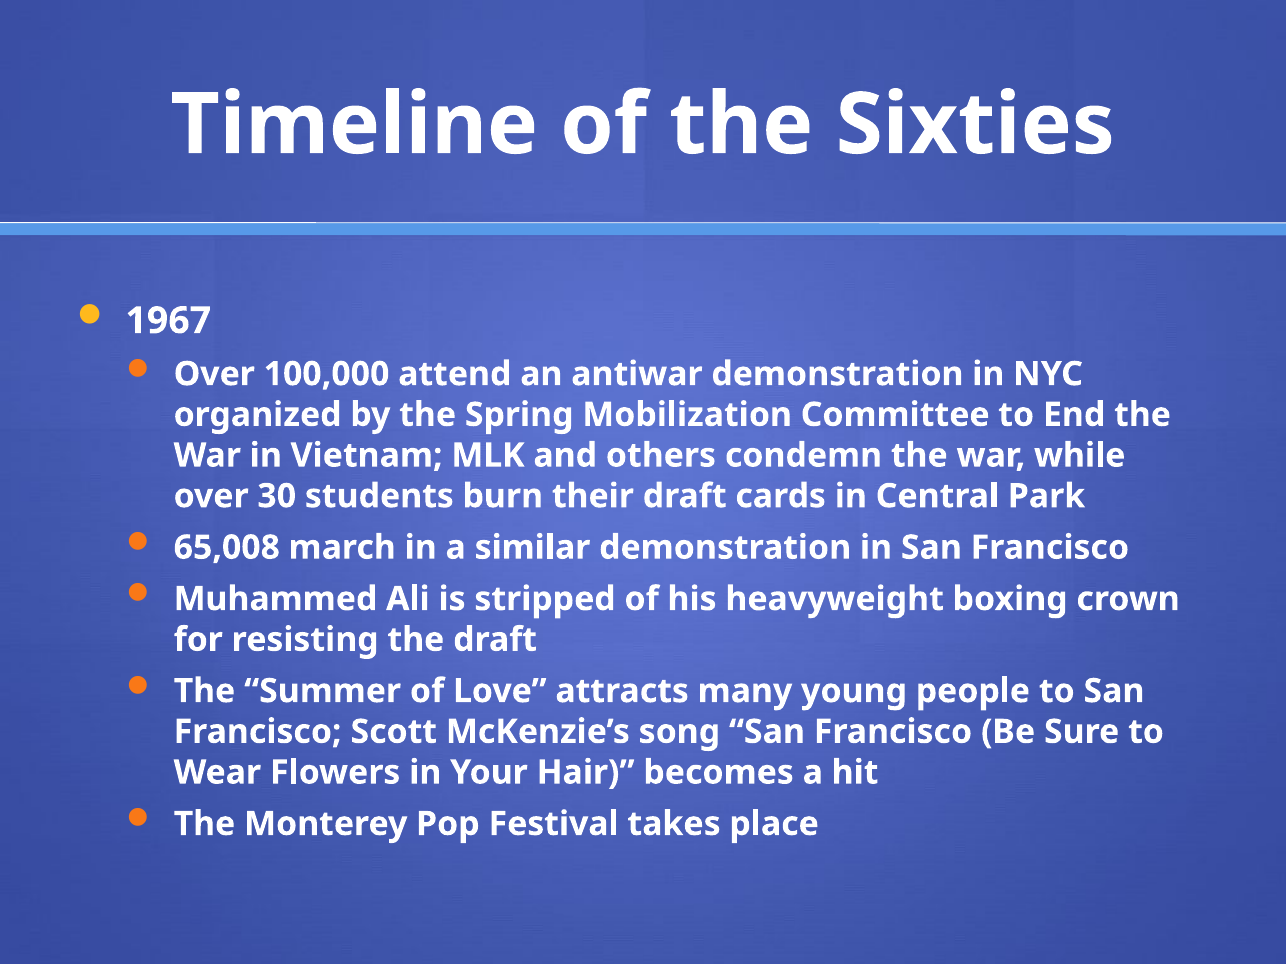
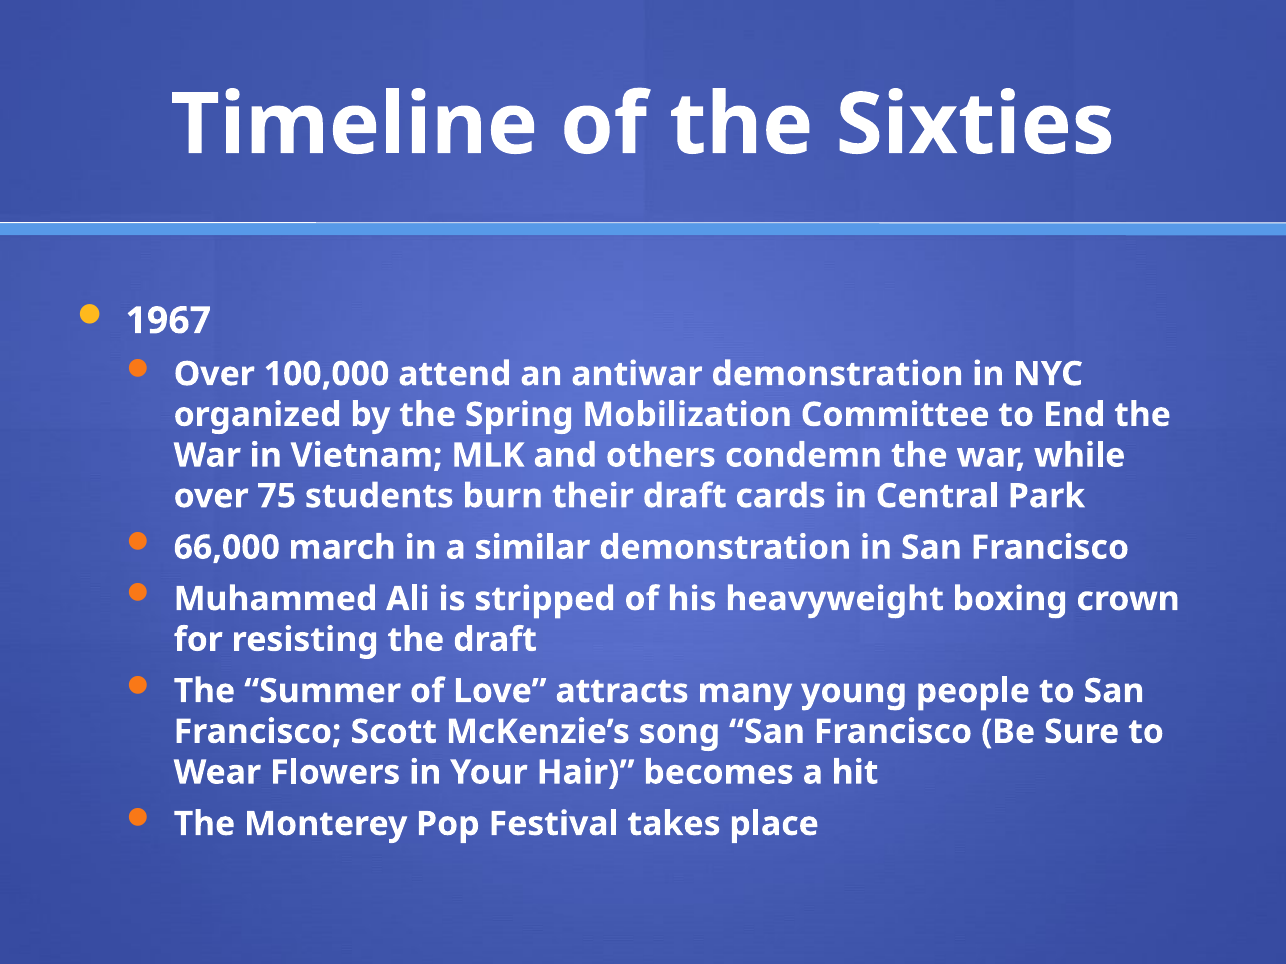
30: 30 -> 75 (277, 496)
65,008: 65,008 -> 66,000 (227, 548)
